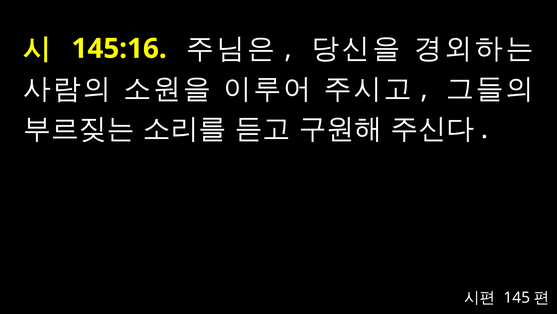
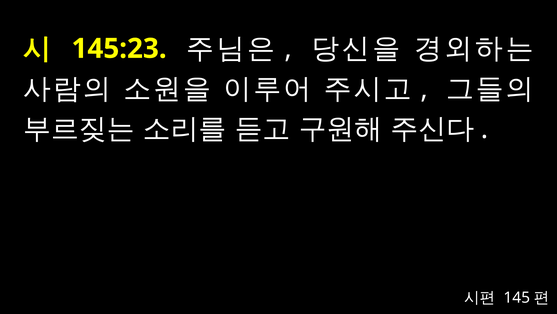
145:16: 145:16 -> 145:23 (119, 49)
